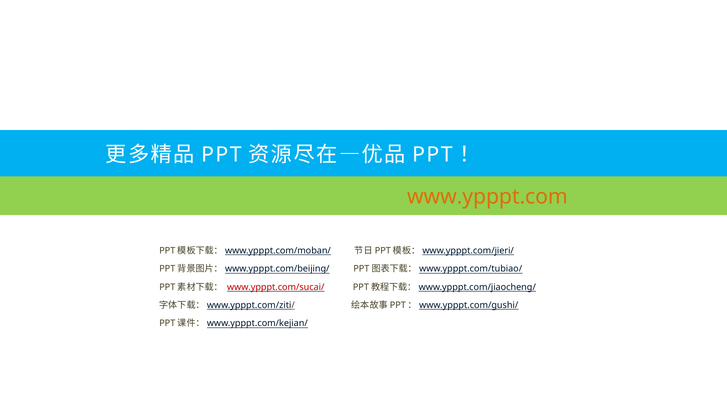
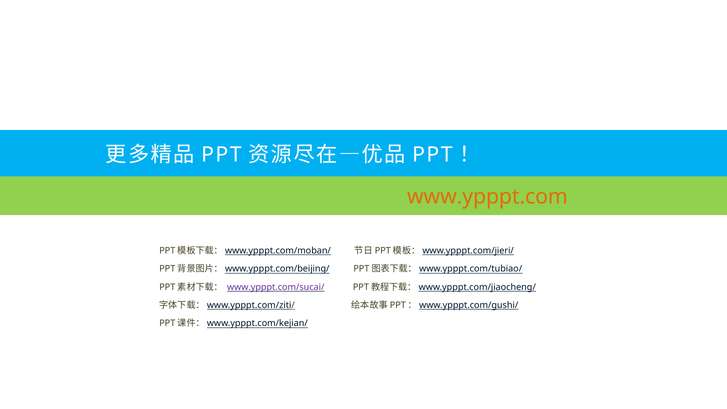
www.ypppt.com/sucai/ colour: red -> purple (276, 287)
